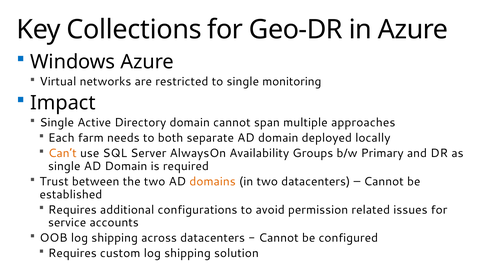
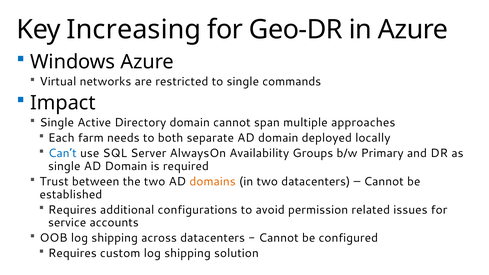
Collections: Collections -> Increasing (134, 30)
monitoring: monitoring -> commands (292, 82)
Can’t colour: orange -> blue (62, 153)
